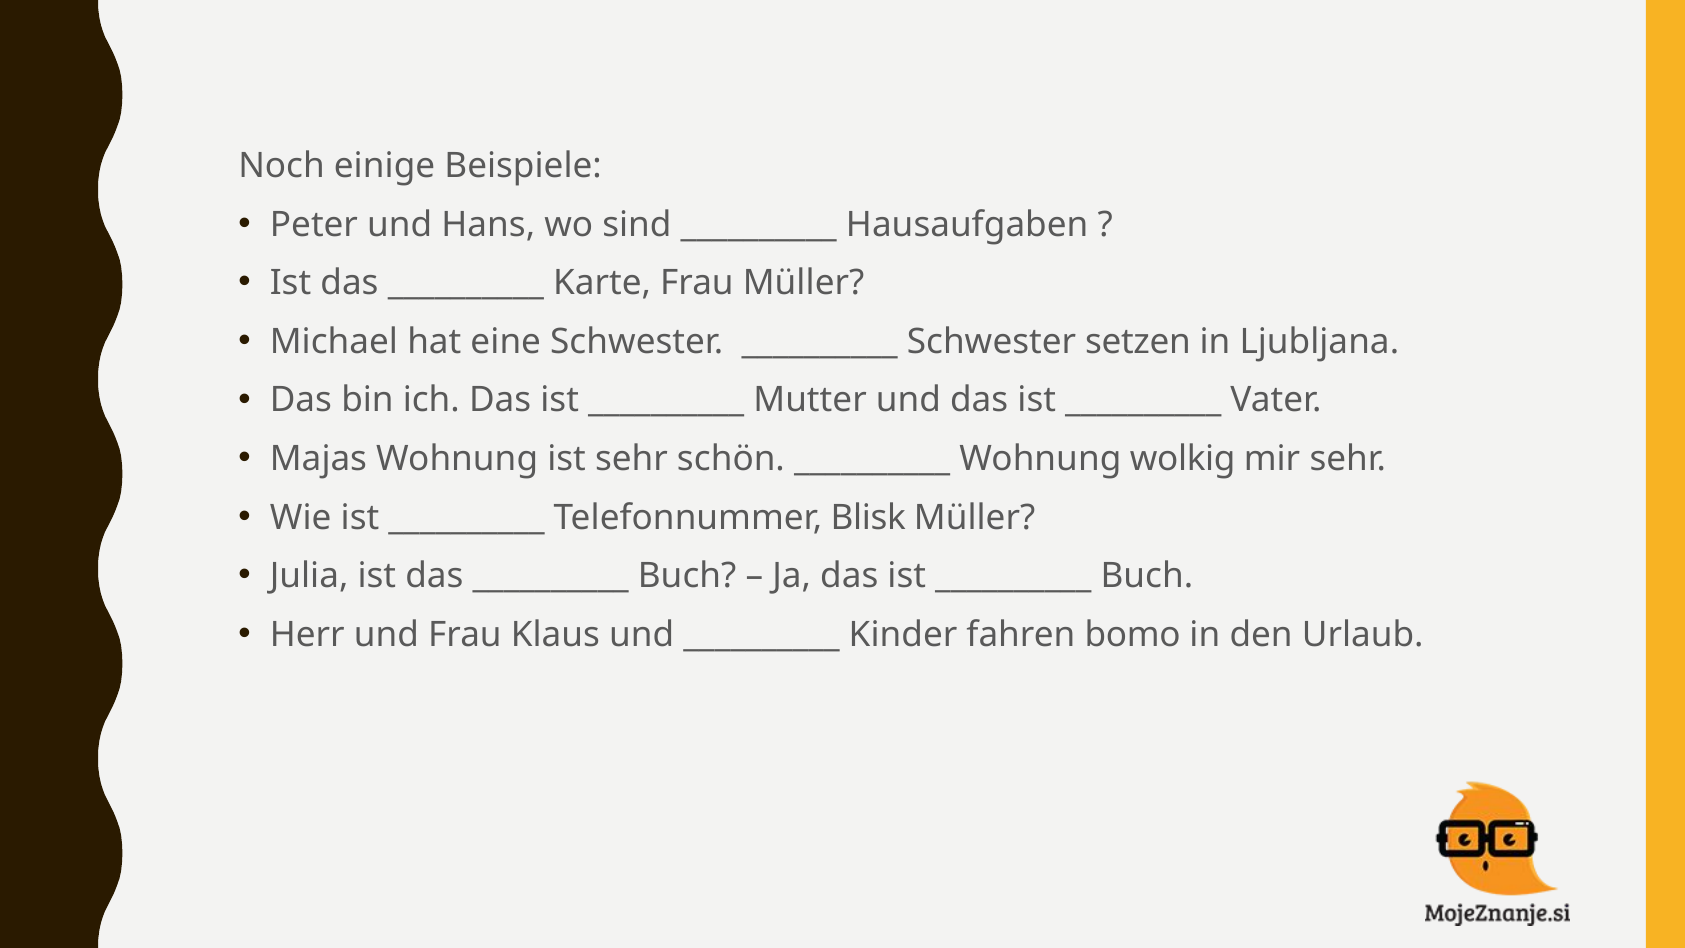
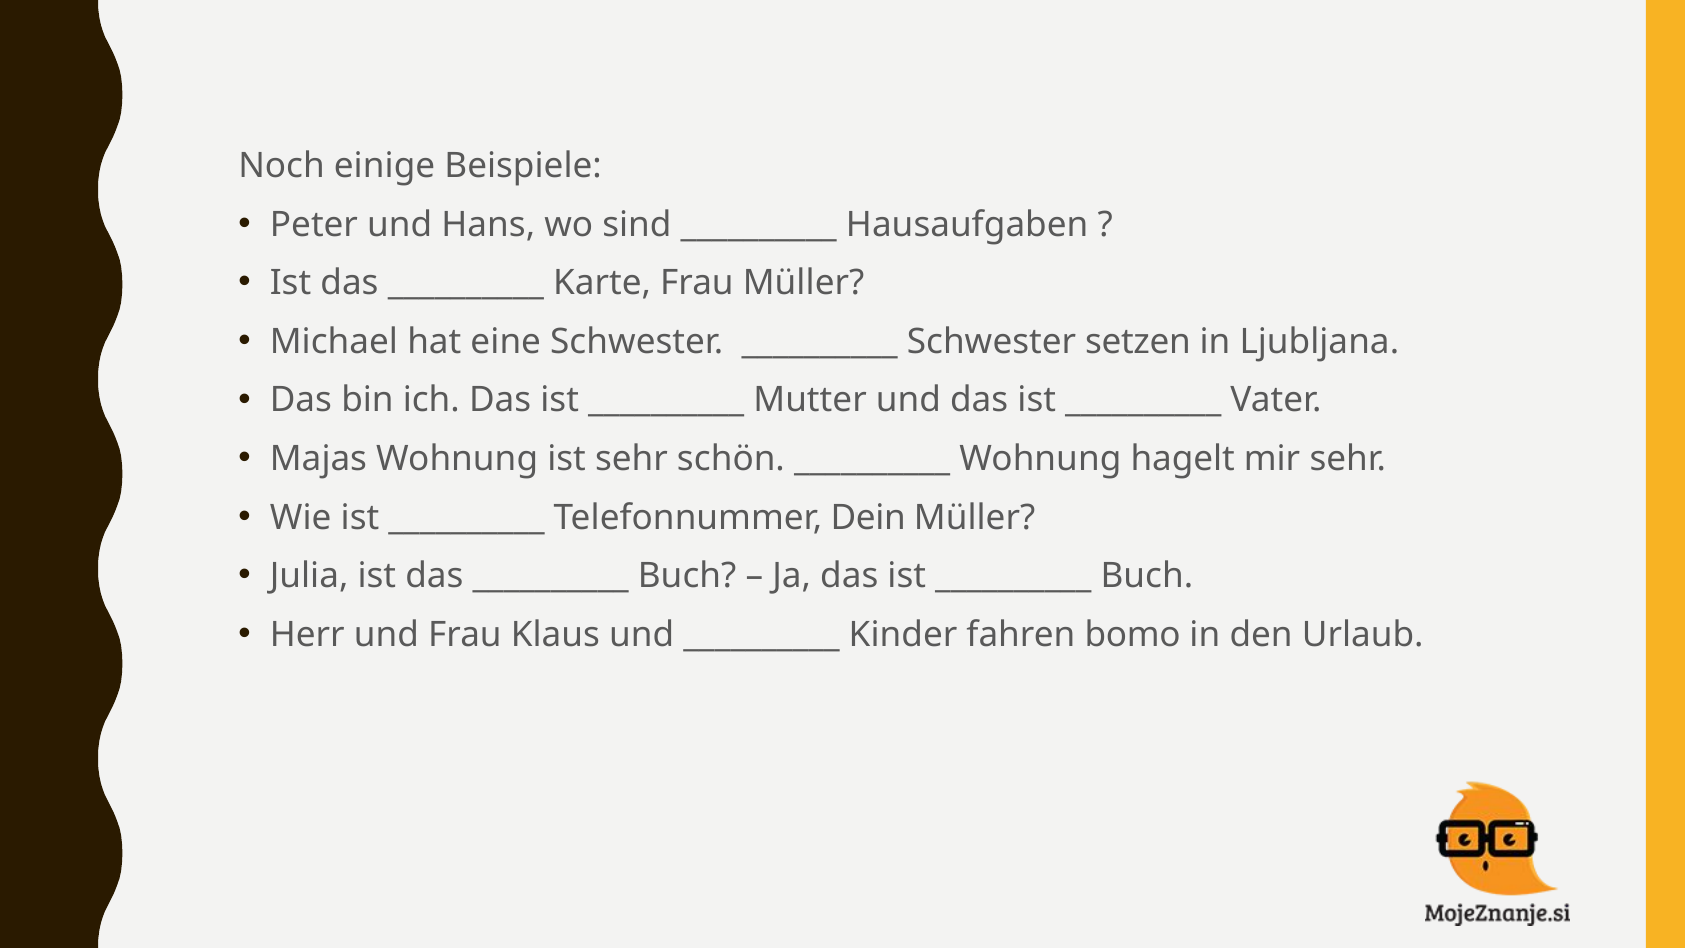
wolkig: wolkig -> hagelt (1183, 459)
Blisk: Blisk -> Dein (868, 518)
